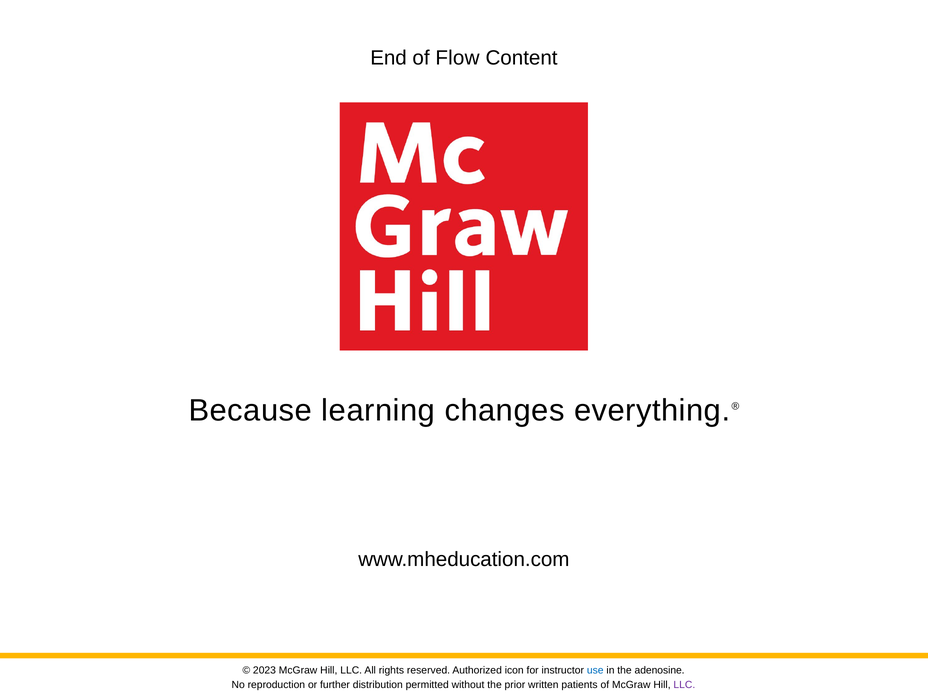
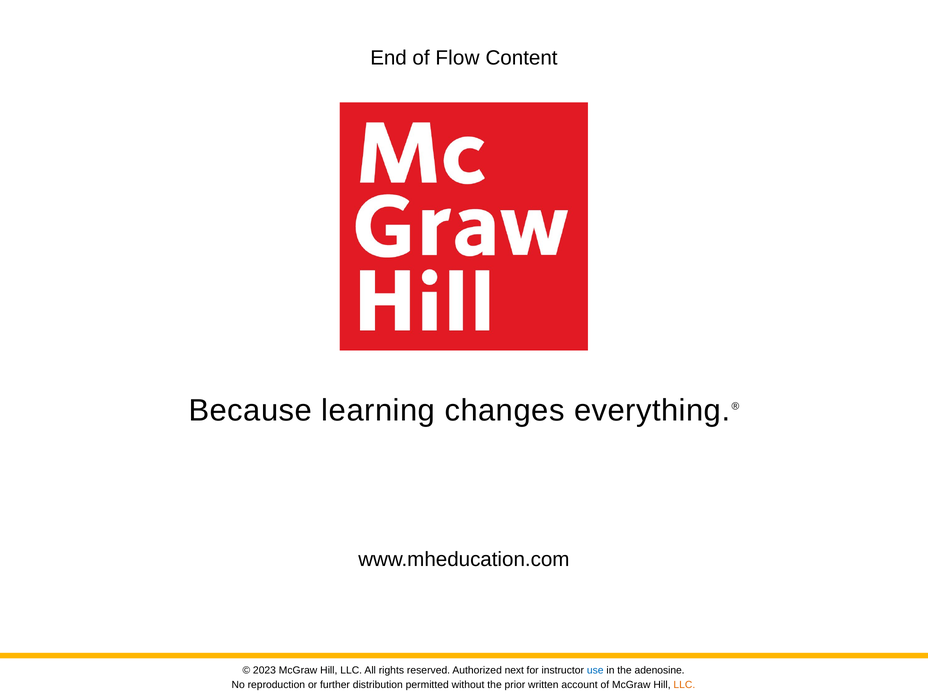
icon: icon -> next (514, 670)
patients: patients -> account (580, 685)
LLC colour: purple -> orange (684, 685)
